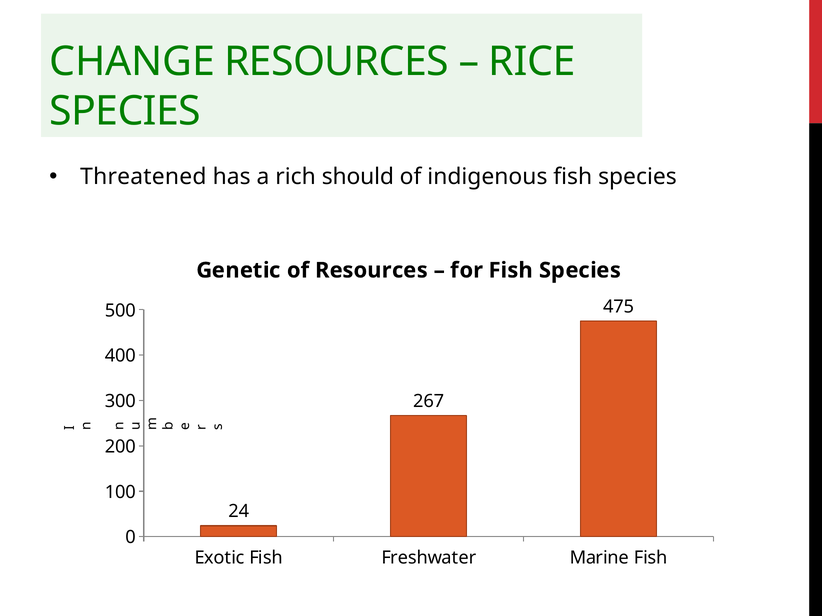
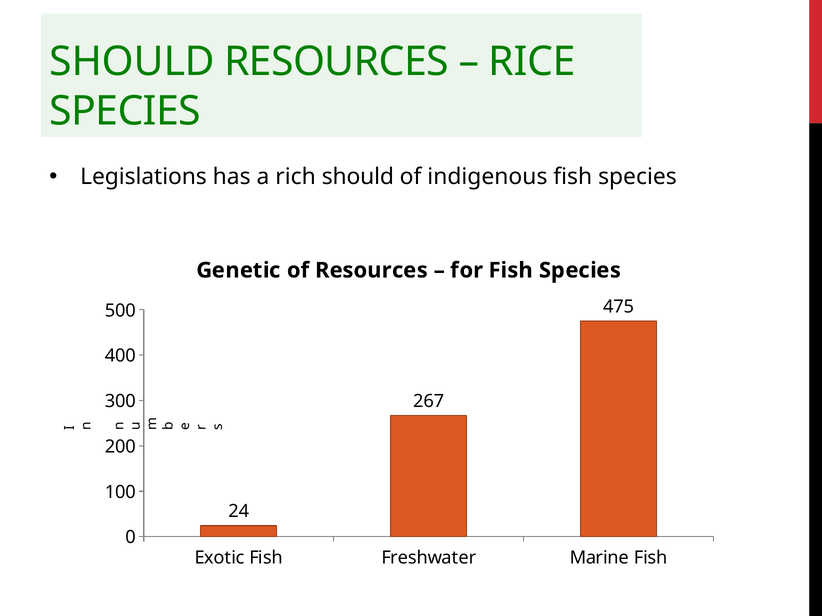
CHANGE: CHANGE -> SHOULD (132, 62)
Threatened: Threatened -> Legislations (143, 177)
